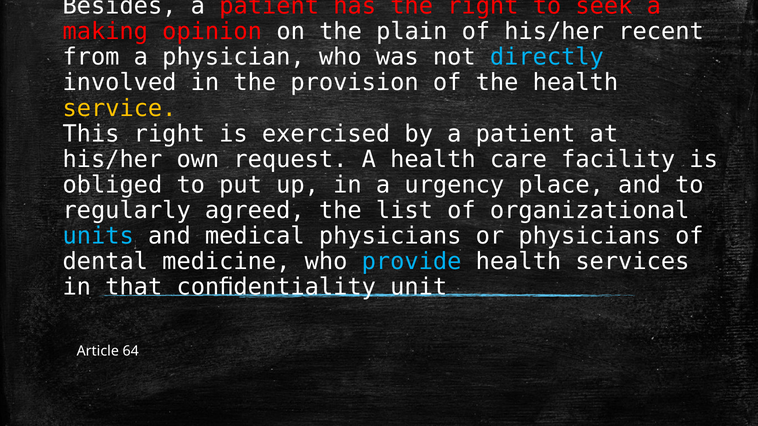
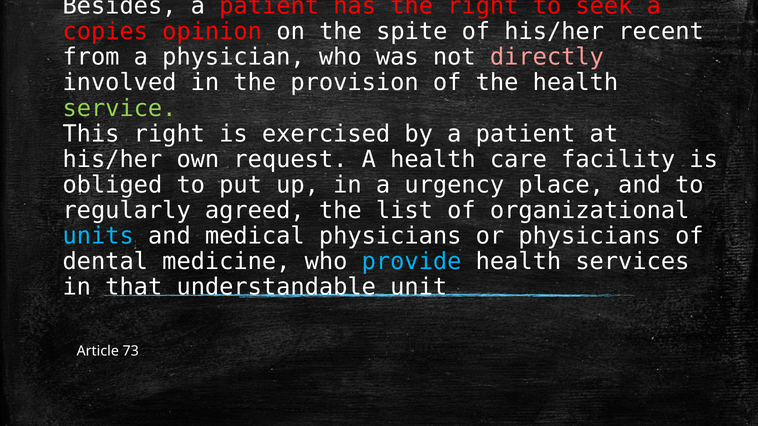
making: making -> copies (105, 32)
plain: plain -> spite (412, 32)
directly colour: light blue -> pink (547, 57)
service colour: yellow -> light green (120, 108)
conﬁdentiality: conﬁdentiality -> understandable (276, 287)
64: 64 -> 73 (131, 352)
